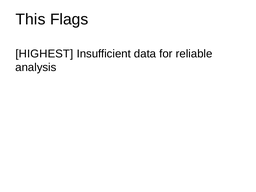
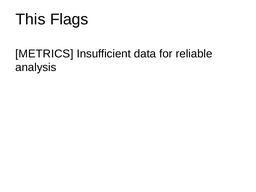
HIGHEST: HIGHEST -> METRICS (44, 54)
